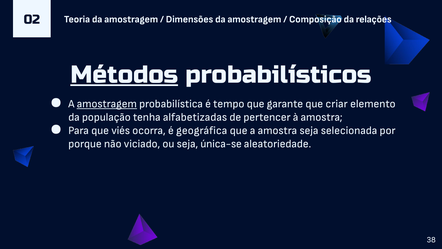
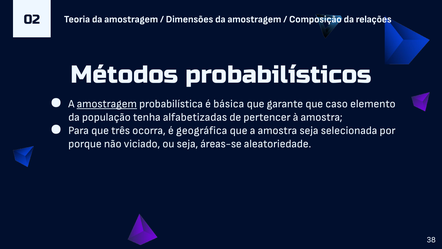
Métodos underline: present -> none (124, 75)
tempo: tempo -> básica (229, 104)
criar: criar -> caso (337, 104)
viés: viés -> três (121, 130)
única-se: única-se -> áreas-se (221, 144)
